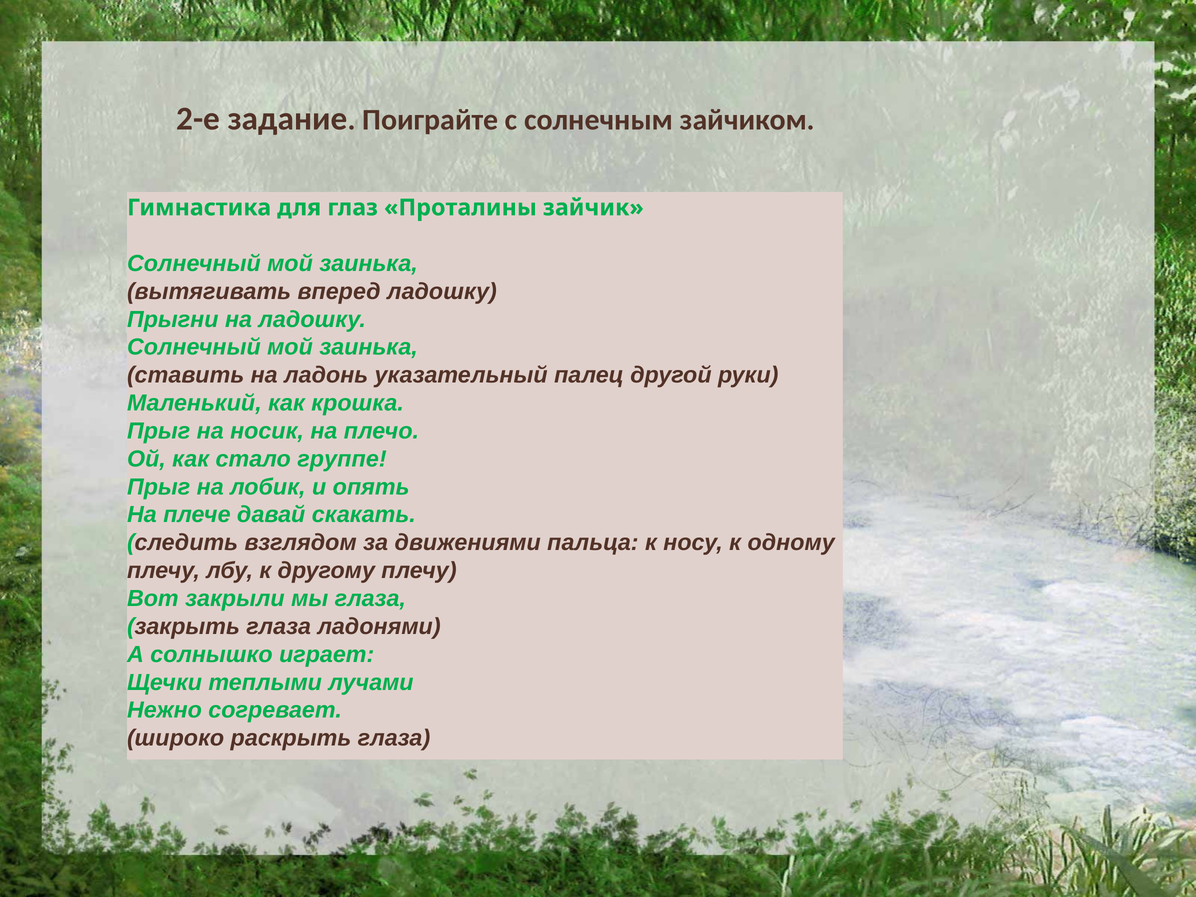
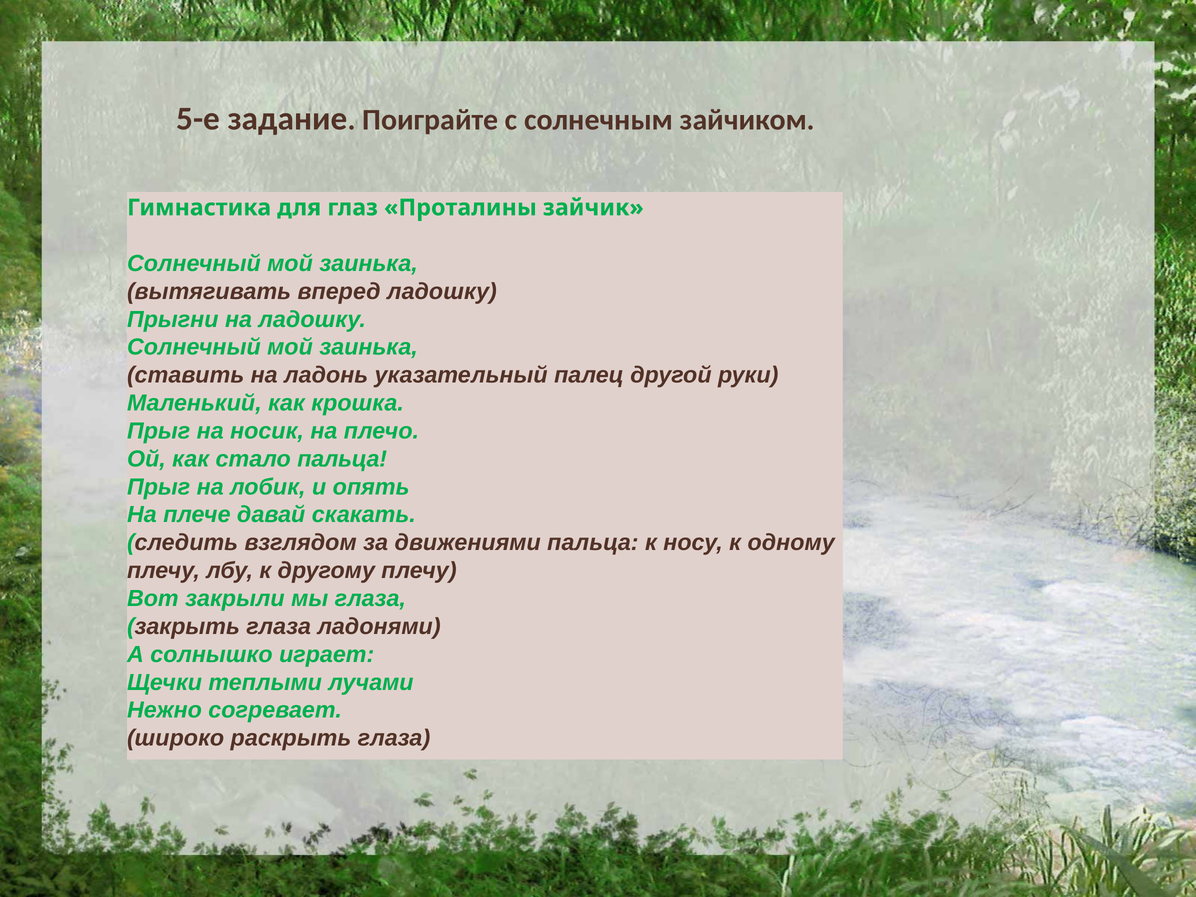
2-е: 2-е -> 5-е (198, 119)
стало группе: группе -> пальца (342, 459)
